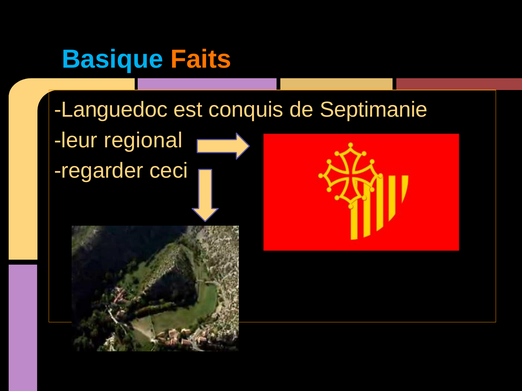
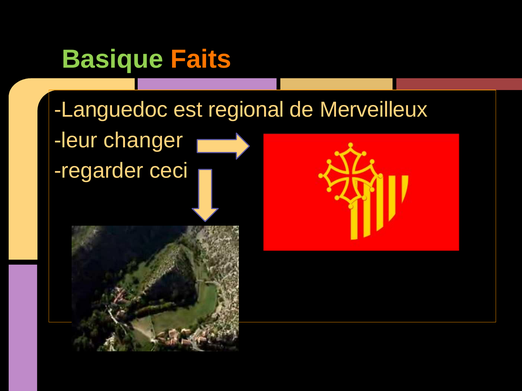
Basique colour: light blue -> light green (113, 59)
conquis: conquis -> regional (246, 110)
Septimanie: Septimanie -> Merveilleux (374, 110)
regional: regional -> changer (143, 140)
